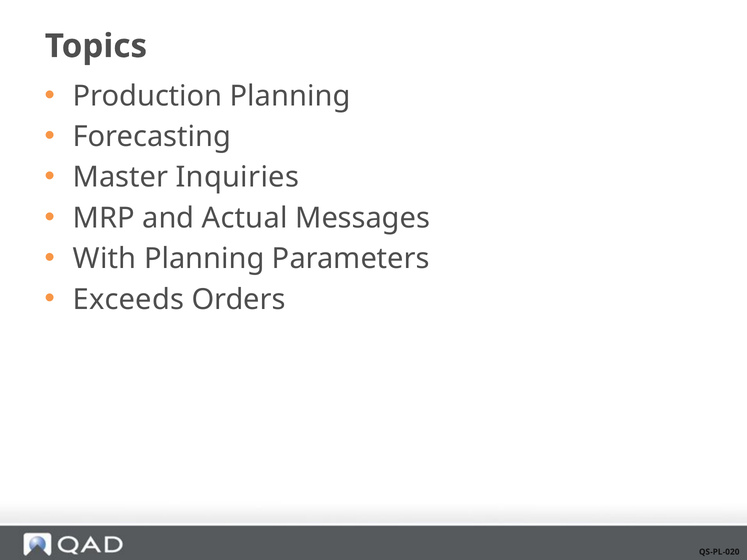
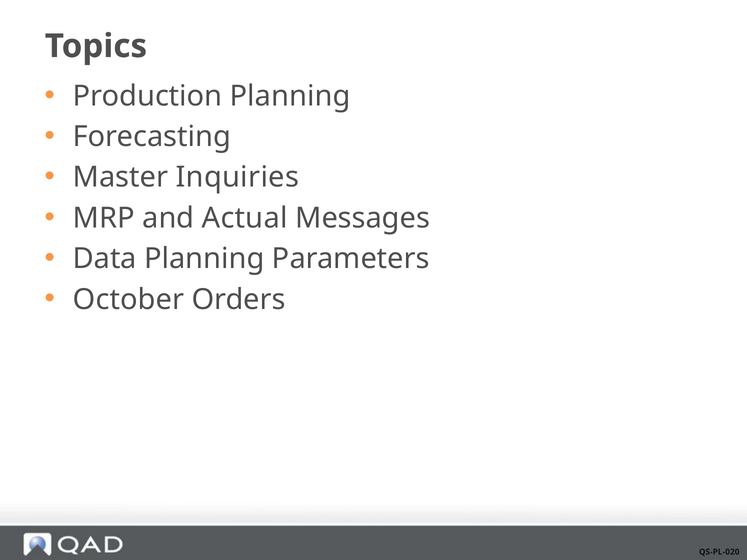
With: With -> Data (105, 259)
Exceeds: Exceeds -> October (128, 300)
